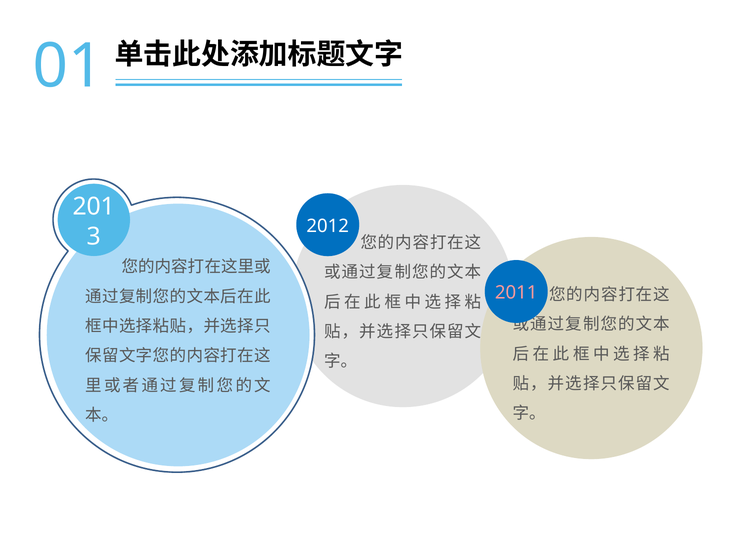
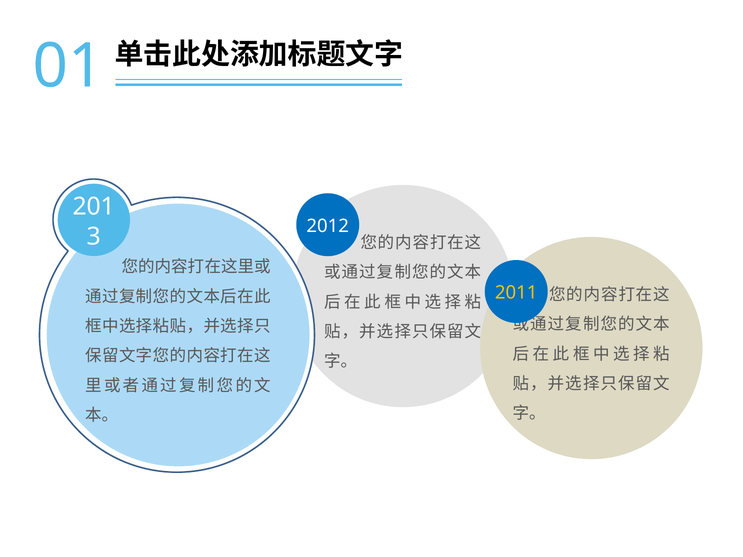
2011 colour: pink -> yellow (516, 293)
